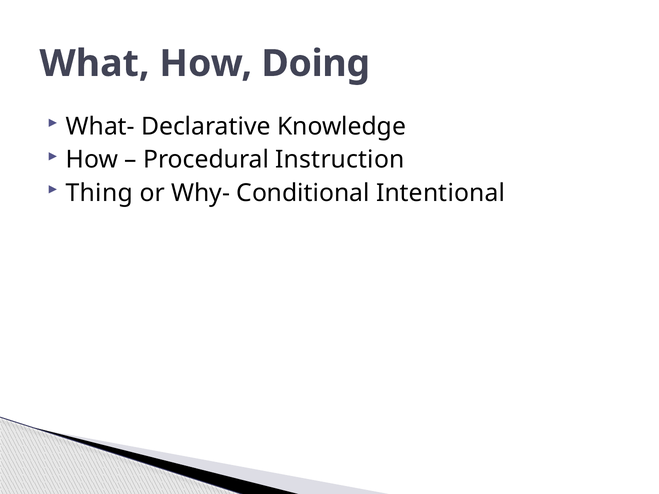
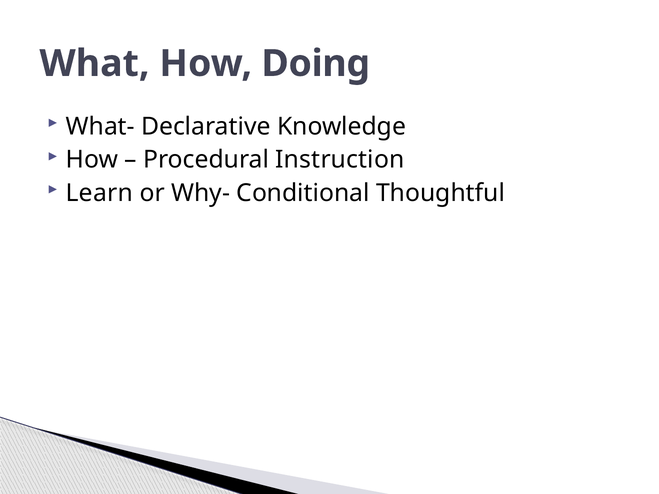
Thing: Thing -> Learn (99, 193)
Intentional: Intentional -> Thoughtful (441, 193)
